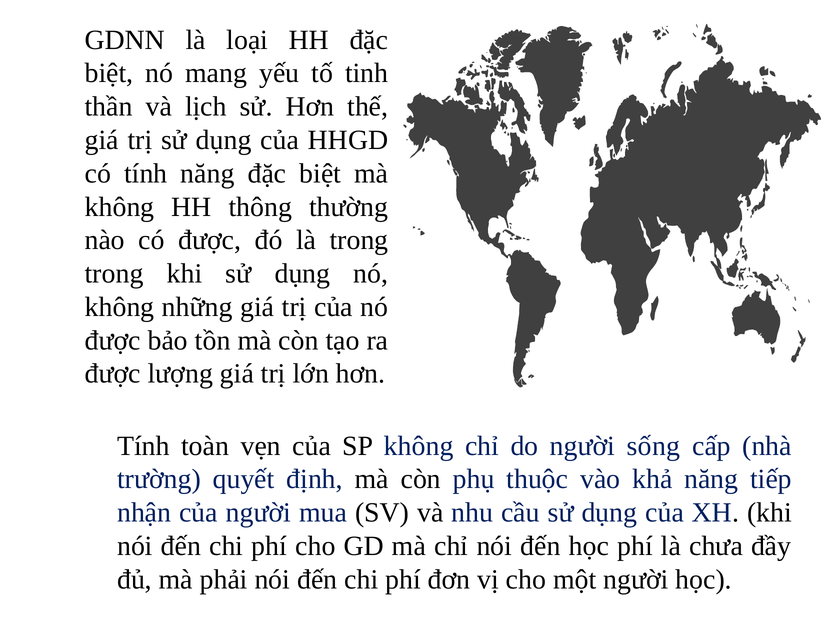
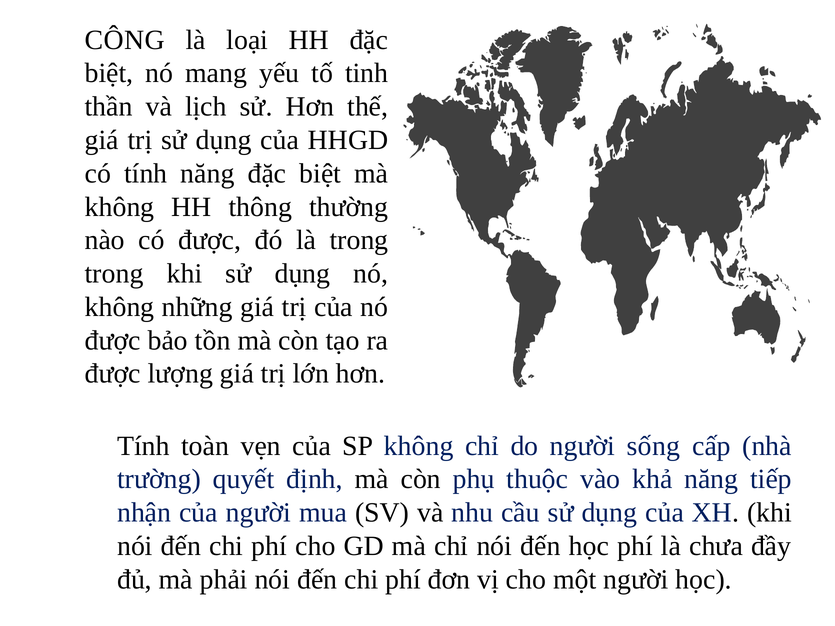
GDNN: GDNN -> CÔNG (125, 40)
